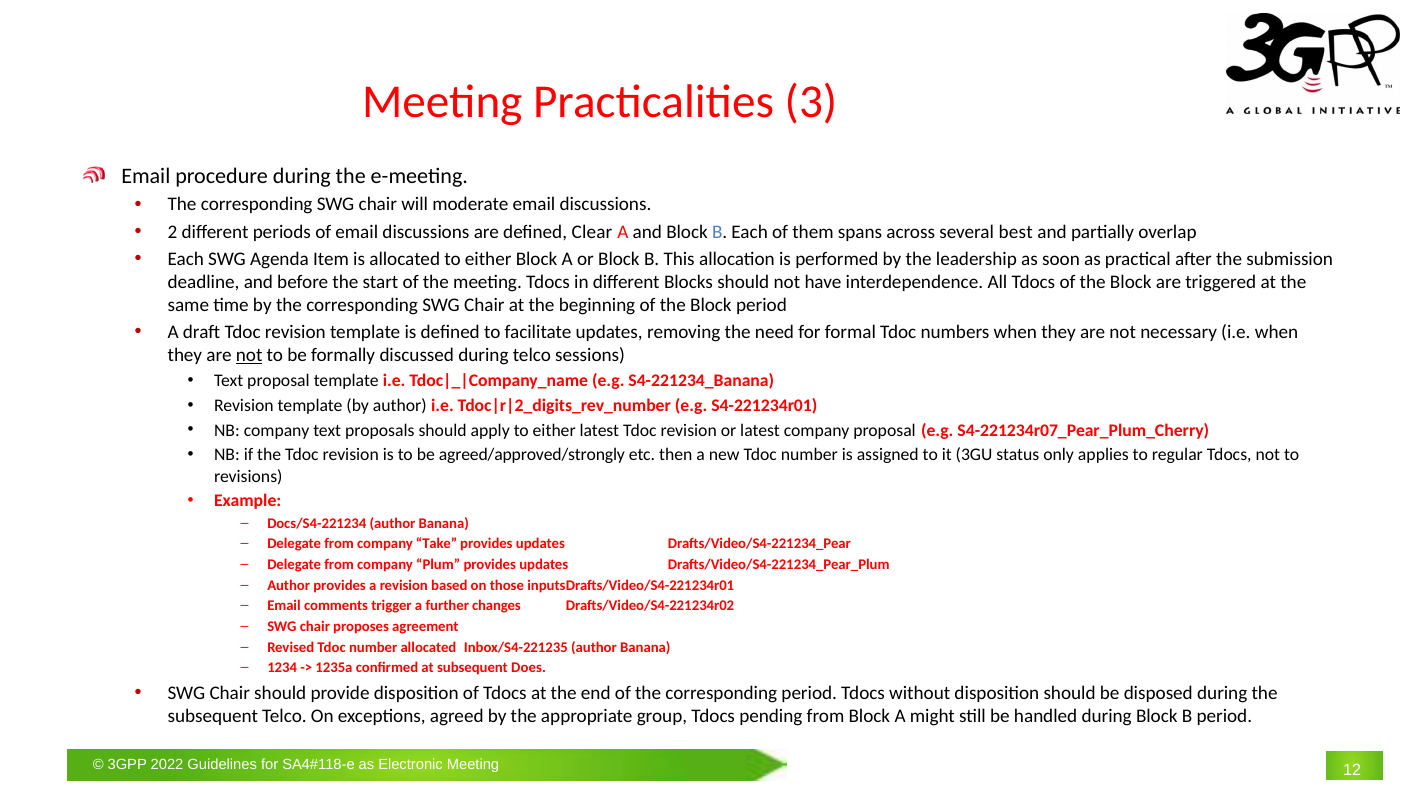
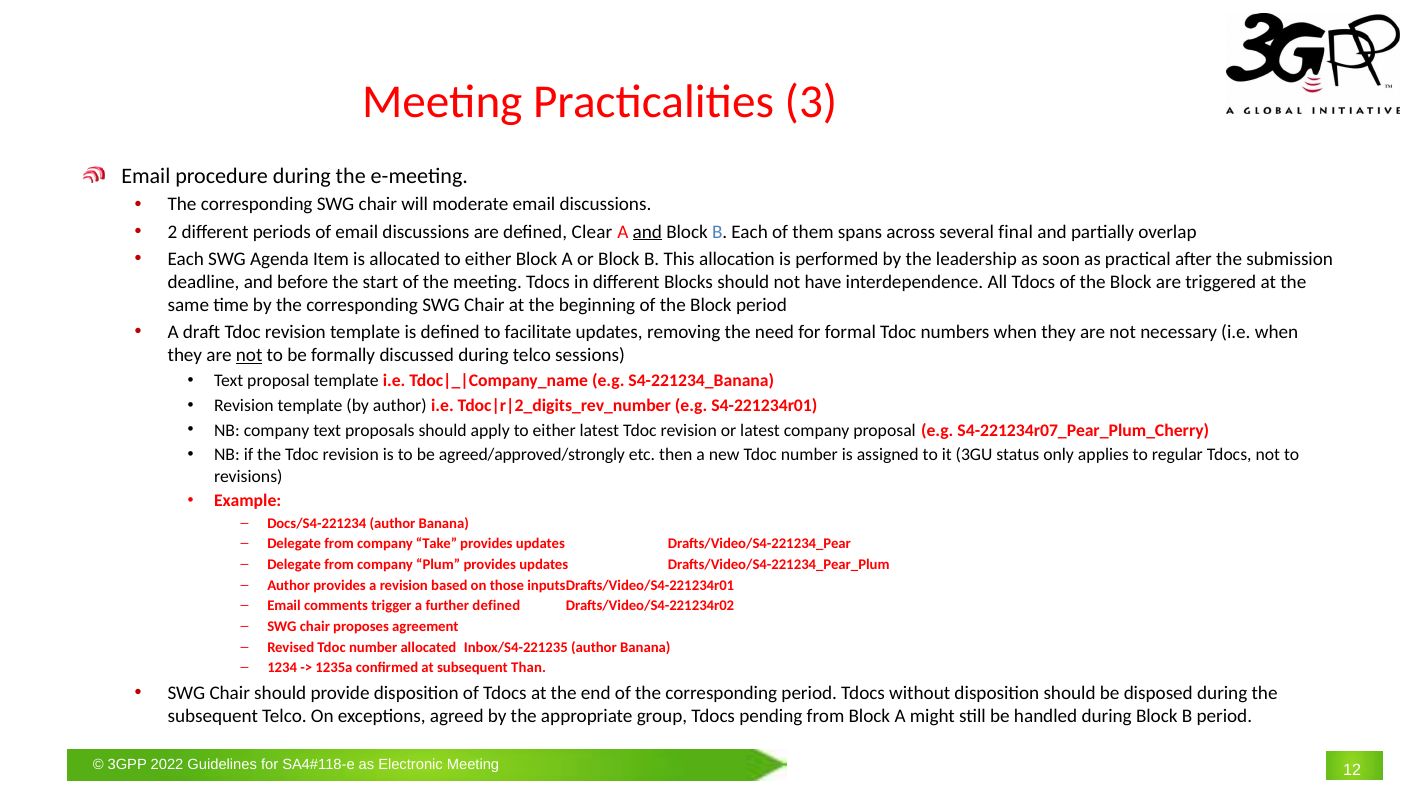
and underline: none -> present (647, 232)
best: best -> final (1016, 232)
further changes: changes -> defined (496, 606)
Does: Does -> Than (529, 668)
